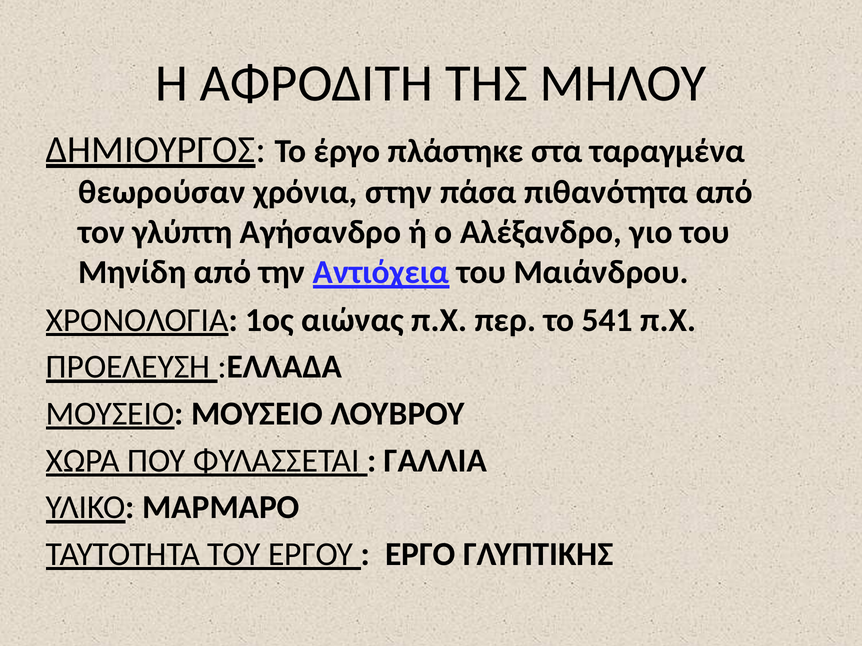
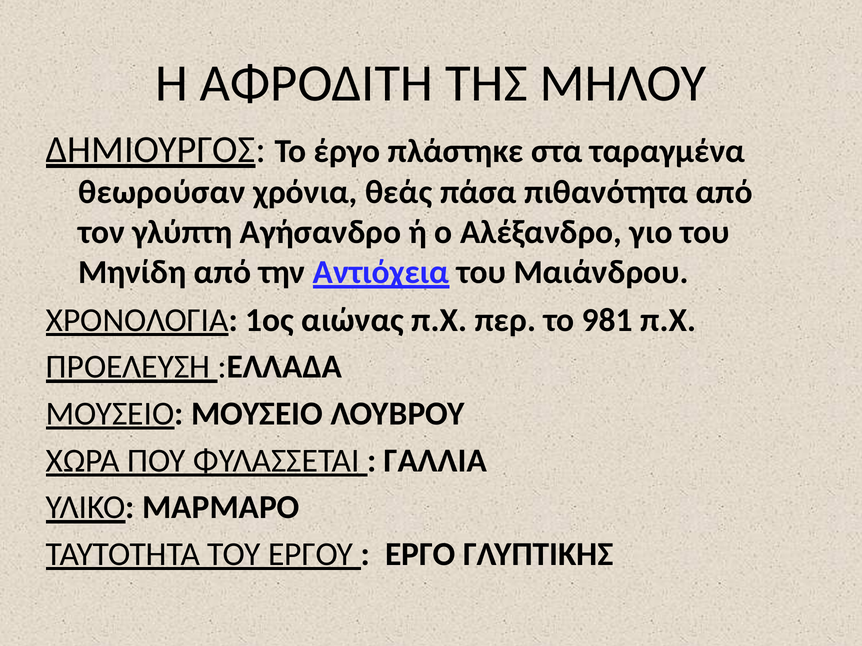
στην: στην -> θεάς (399, 192)
541: 541 -> 981 (607, 320)
